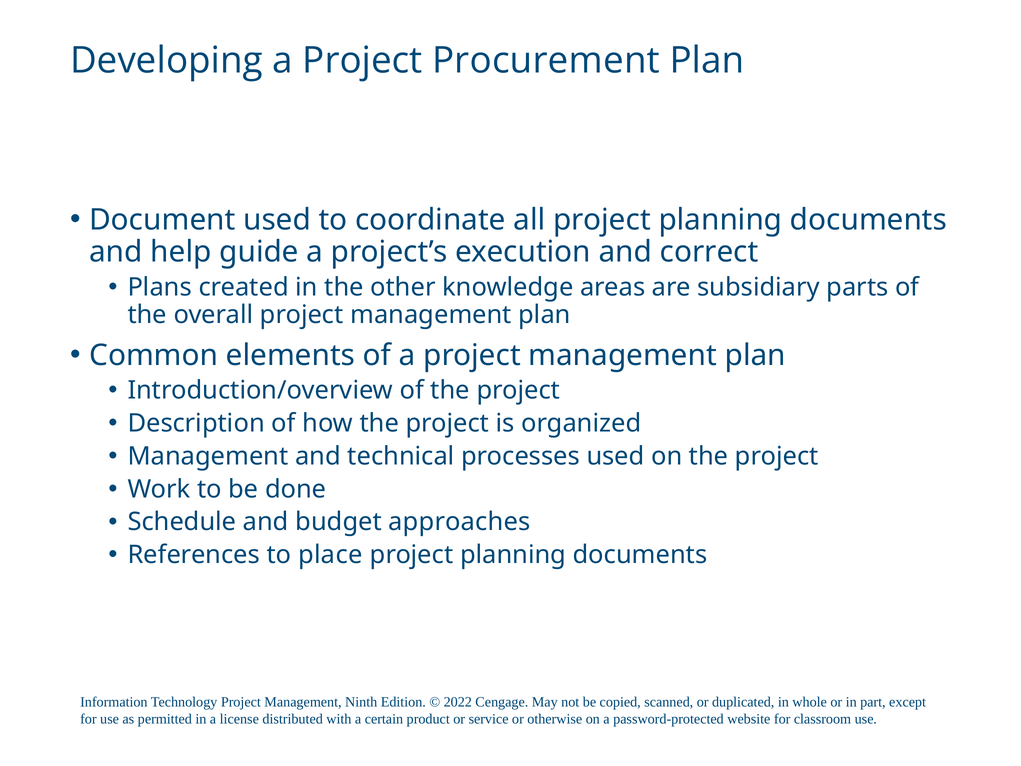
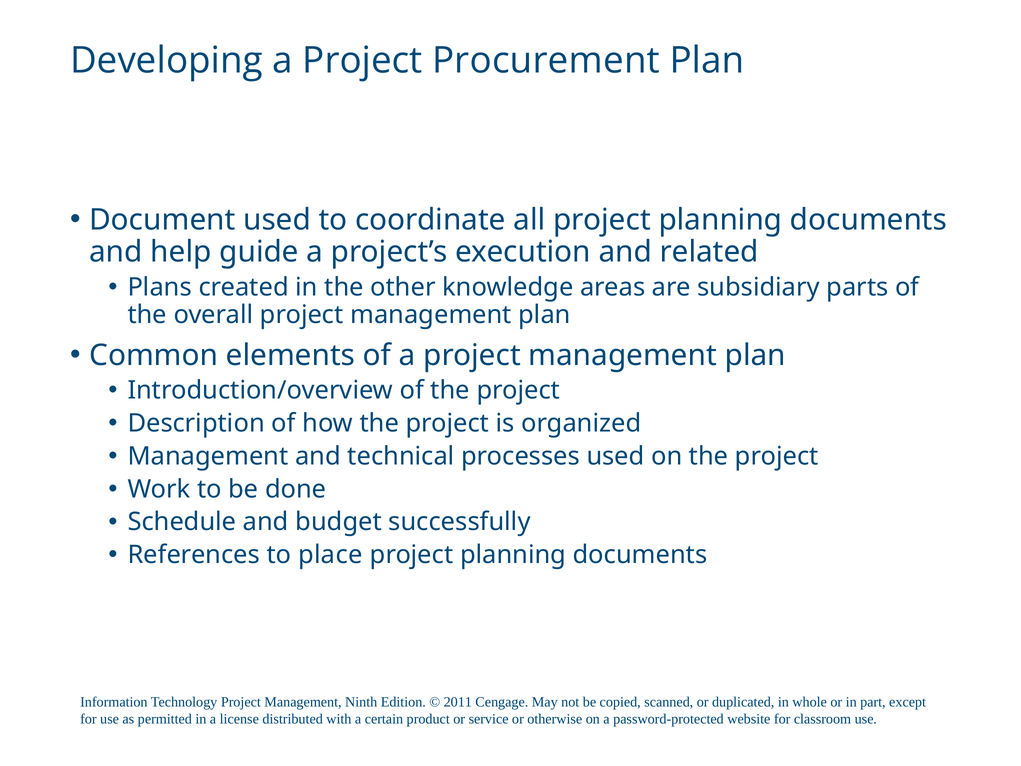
correct: correct -> related (709, 252)
approaches: approaches -> successfully (460, 522)
2022: 2022 -> 2011 (458, 702)
